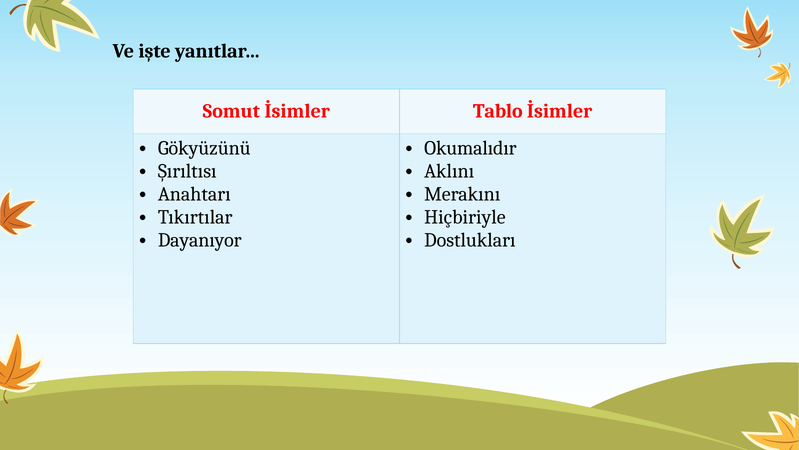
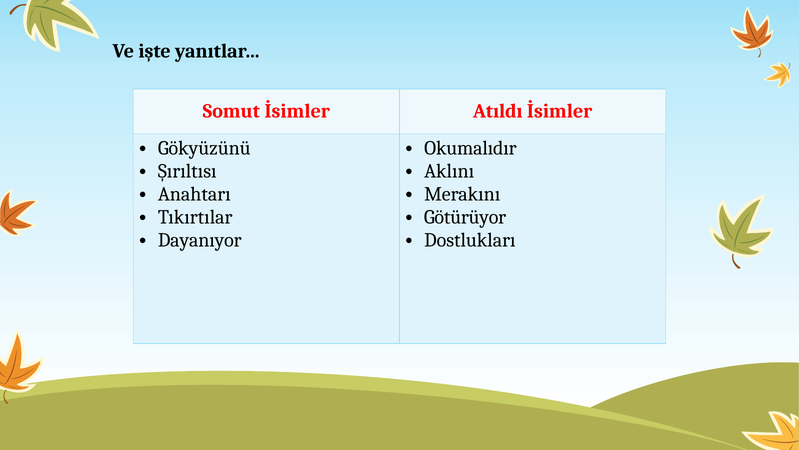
Tablo: Tablo -> Atıldı (498, 111)
Hiçbiriyle: Hiçbiriyle -> Götürüyor (465, 217)
